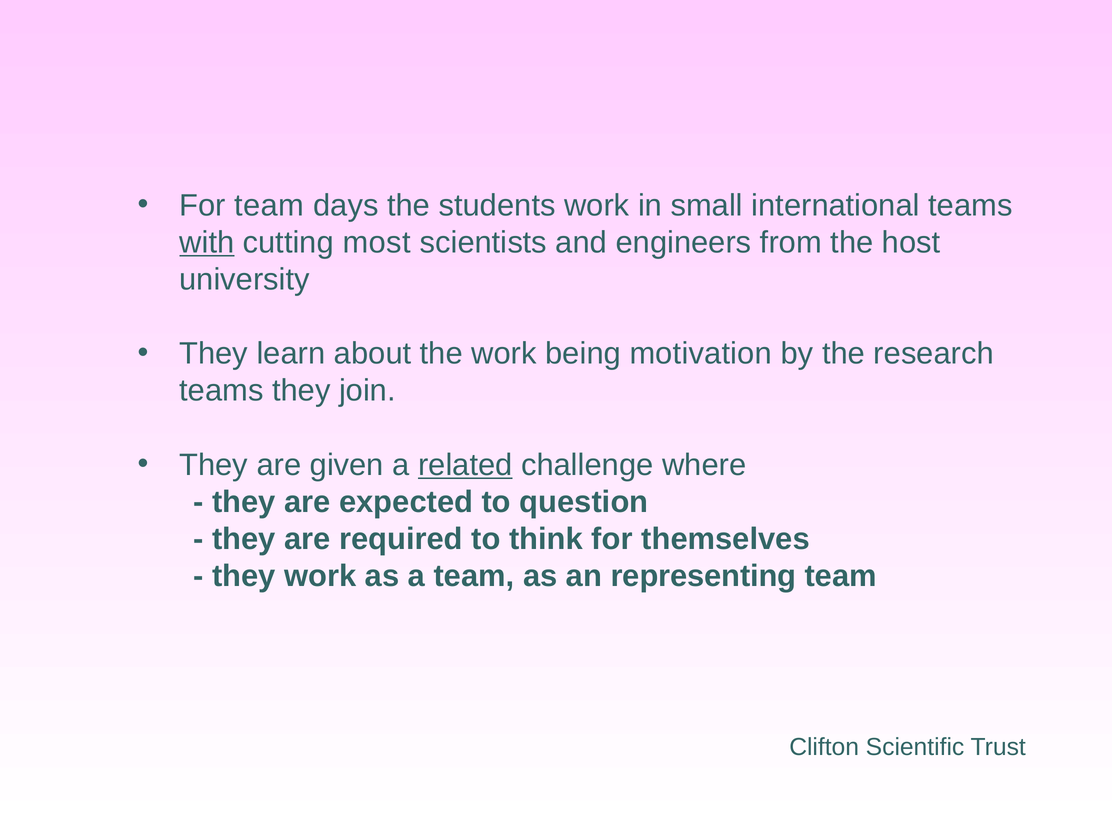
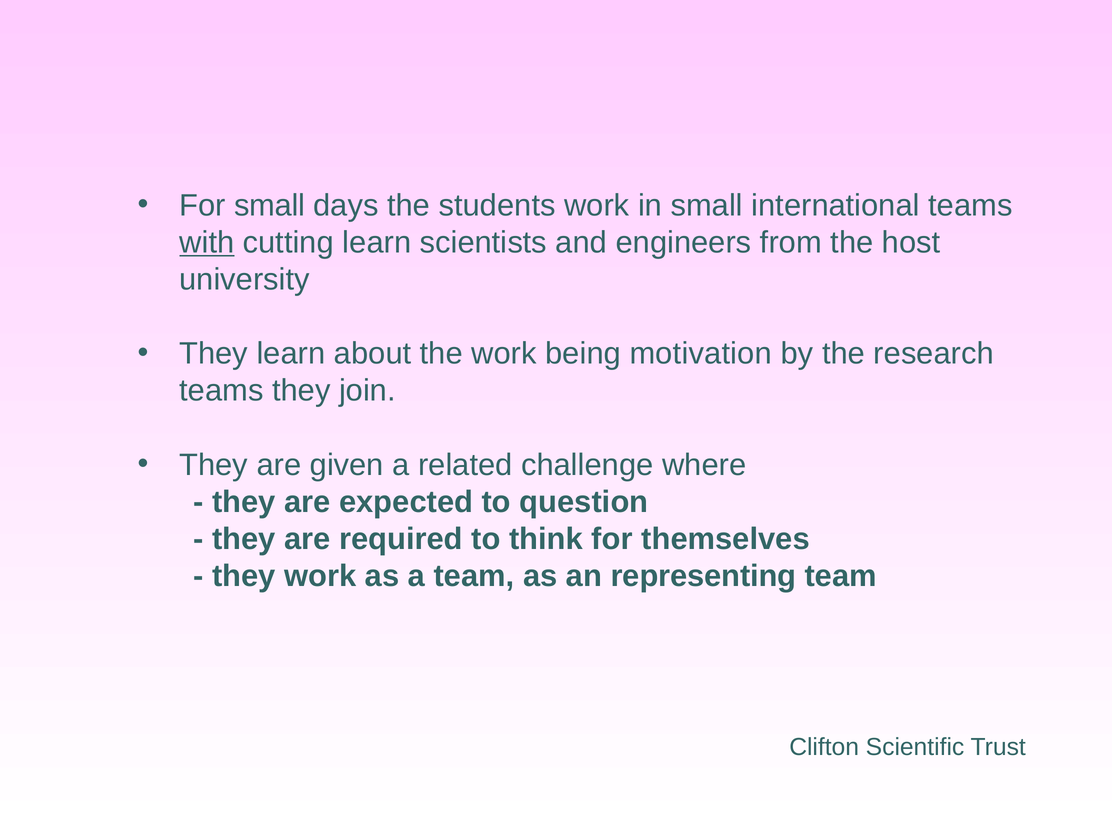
For team: team -> small (270, 205)
cutting most: most -> learn (377, 242)
related underline: present -> none (465, 465)
